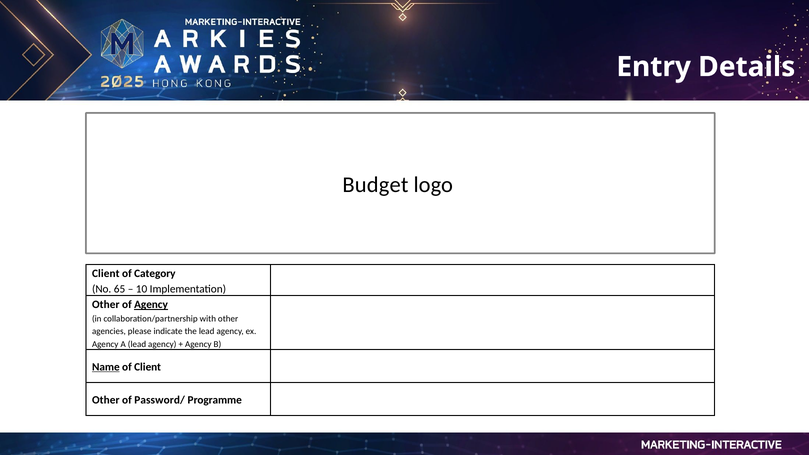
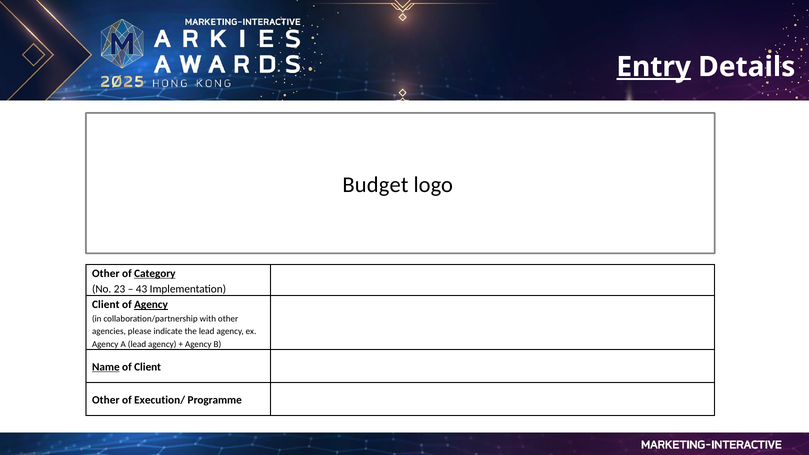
Entry underline: none -> present (654, 67)
Client: Client -> Other (106, 273)
Category underline: none -> present (155, 273)
65: 65 -> 23 (120, 289)
10: 10 -> 43 (142, 289)
Other: Other -> Client (106, 305)
Password/: Password/ -> Execution/ (160, 400)
